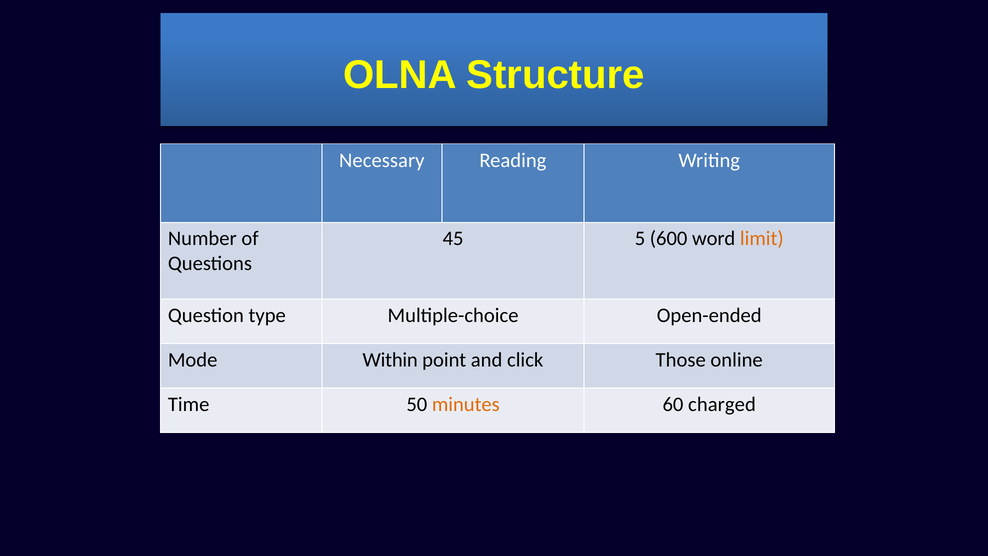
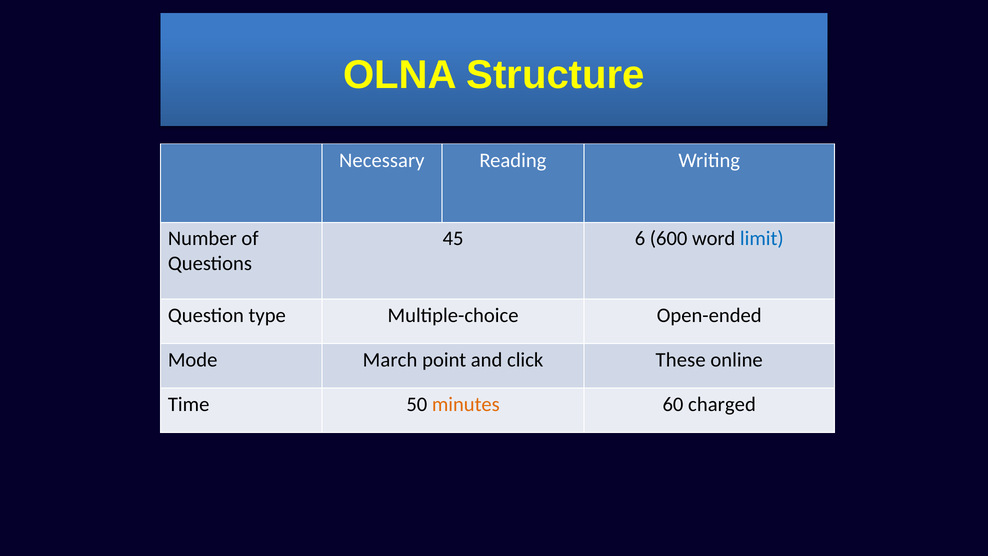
5: 5 -> 6 (640, 238)
limit colour: orange -> blue (762, 238)
Within: Within -> March (390, 360)
Those: Those -> These (681, 360)
